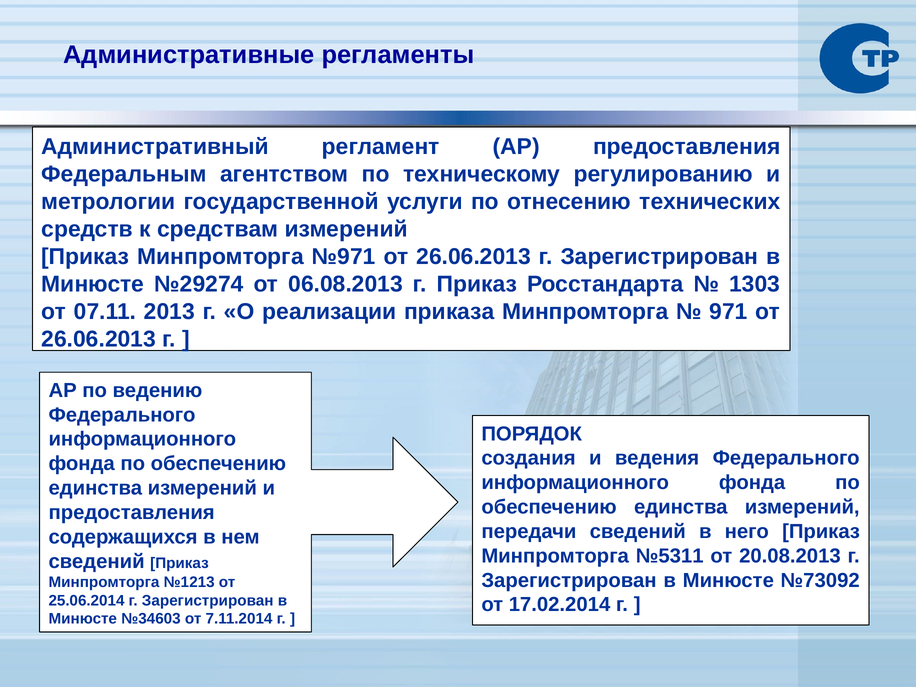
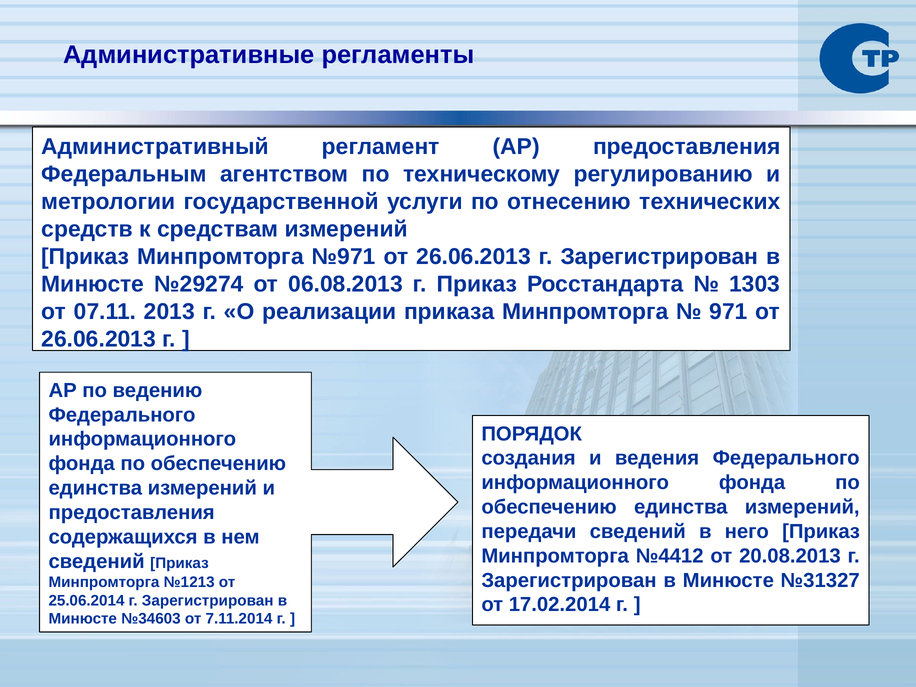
№5311: №5311 -> №4412 (670, 556)
№73092: №73092 -> №31327 (820, 580)
